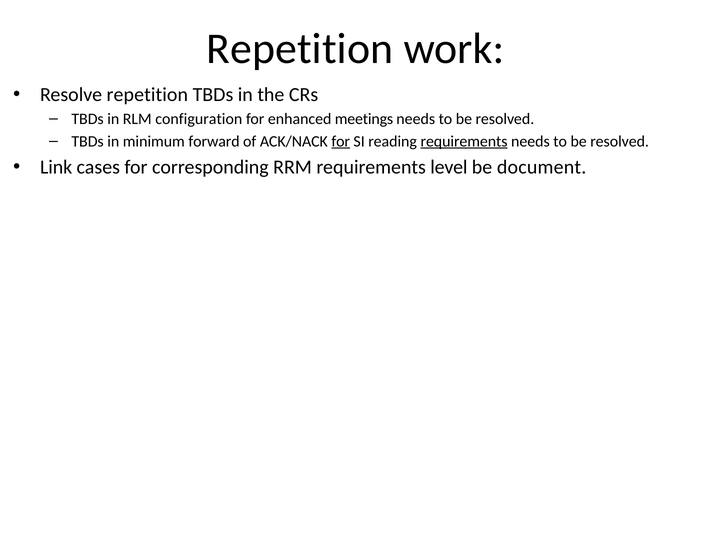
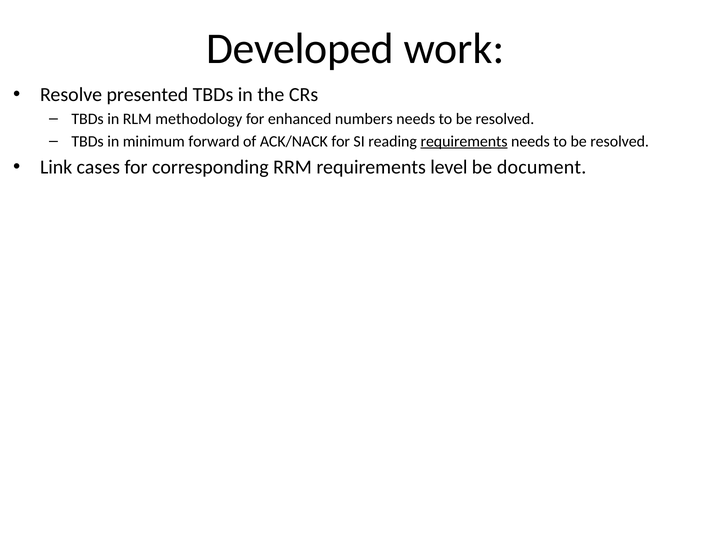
Repetition: Repetition -> Developed (300, 49)
Resolve repetition: repetition -> presented (147, 95)
configuration: configuration -> methodology (199, 119)
meetings: meetings -> numbers (364, 119)
for underline: present -> none (341, 141)
